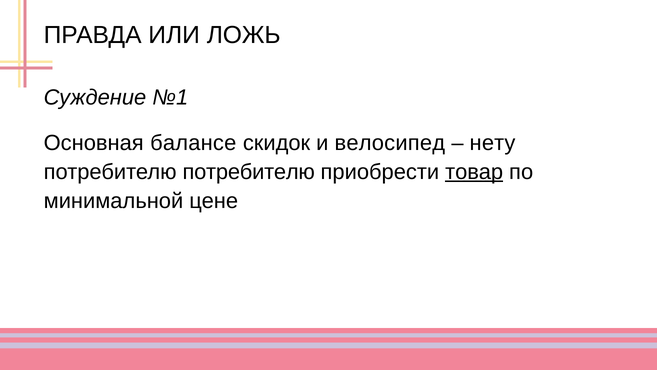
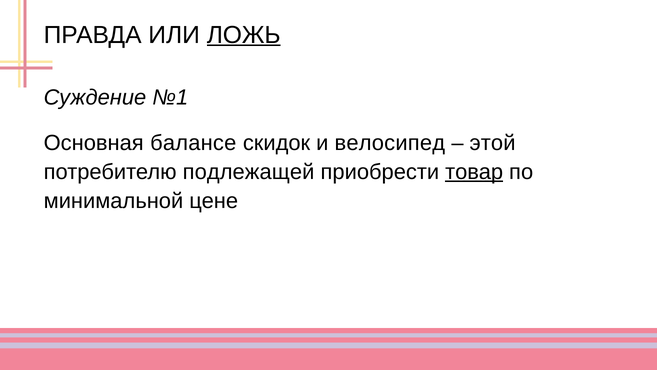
ЛОЖЬ underline: none -> present (244, 35)
нету: нету -> этой (493, 143)
потребителю потребителю: потребителю -> подлежащей (249, 172)
